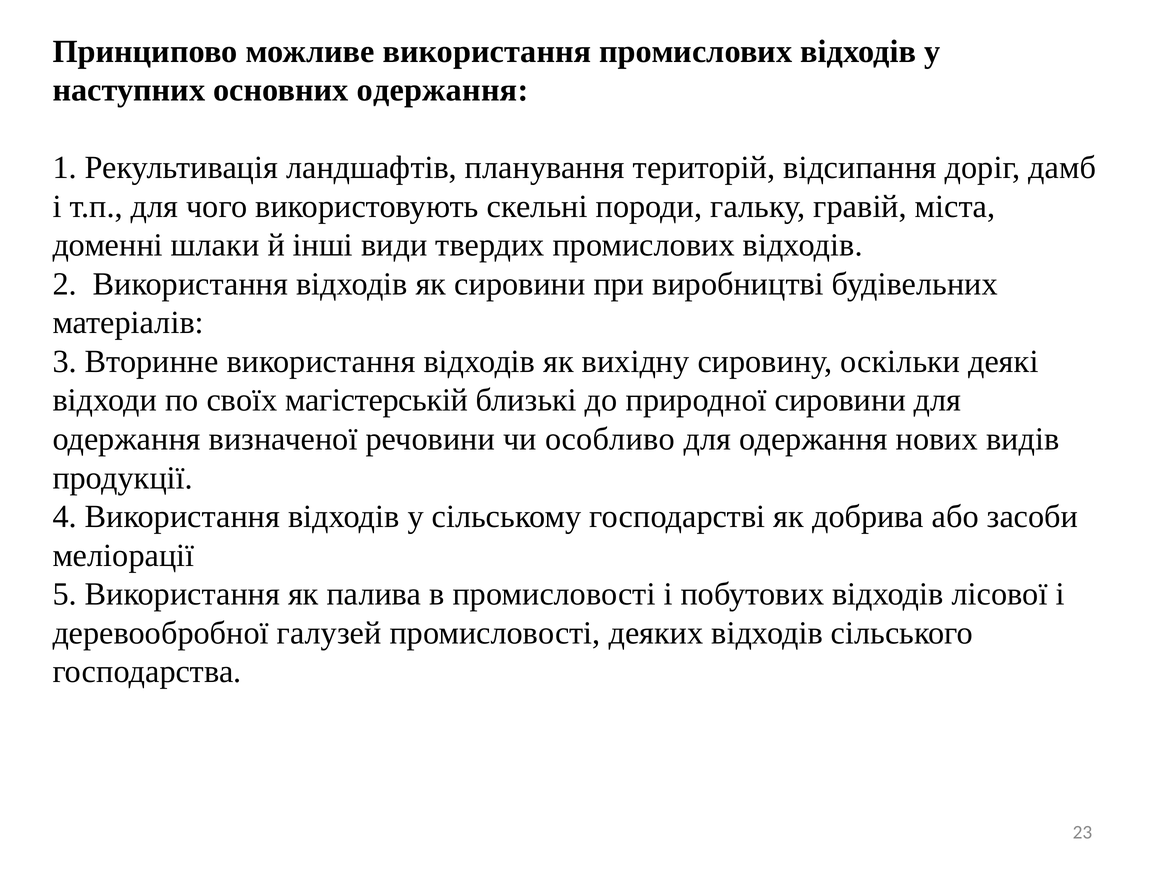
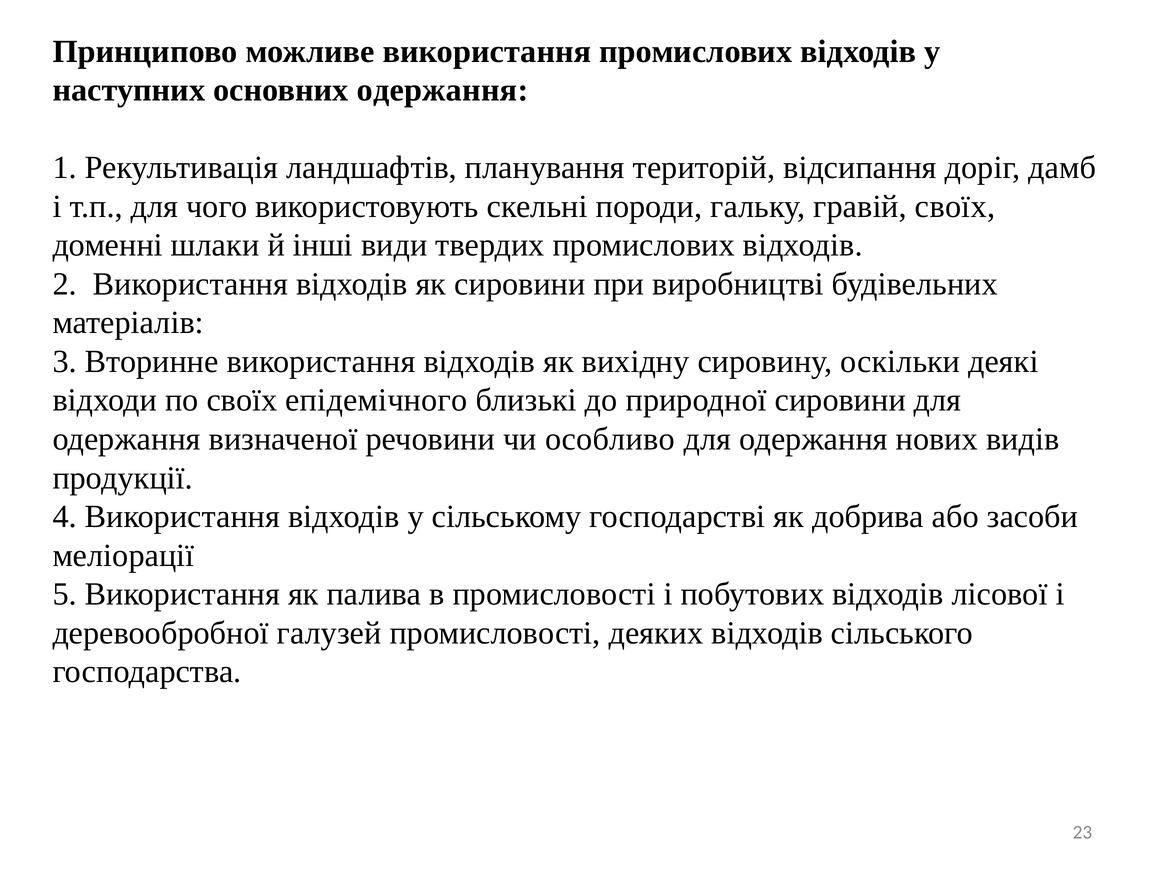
гравій міста: міста -> своїх (955, 206)
магістерській: магістерській -> епідемічного (376, 400)
